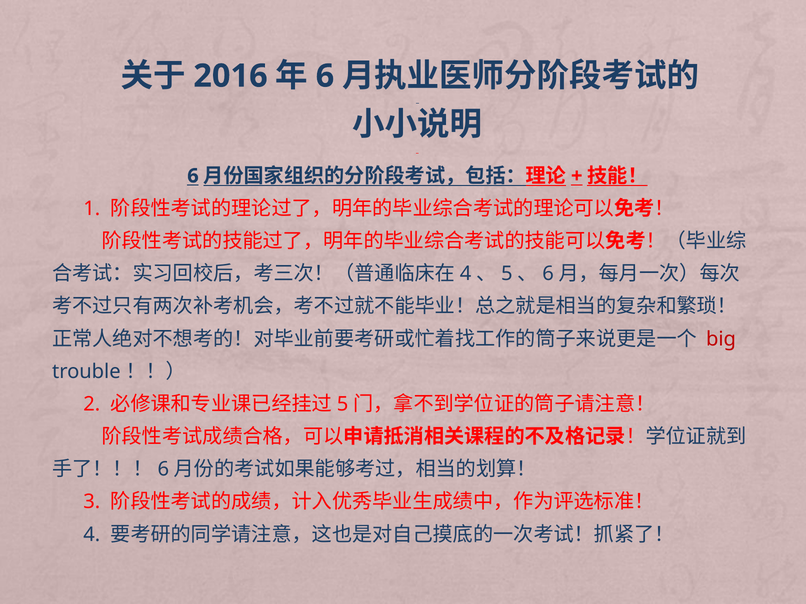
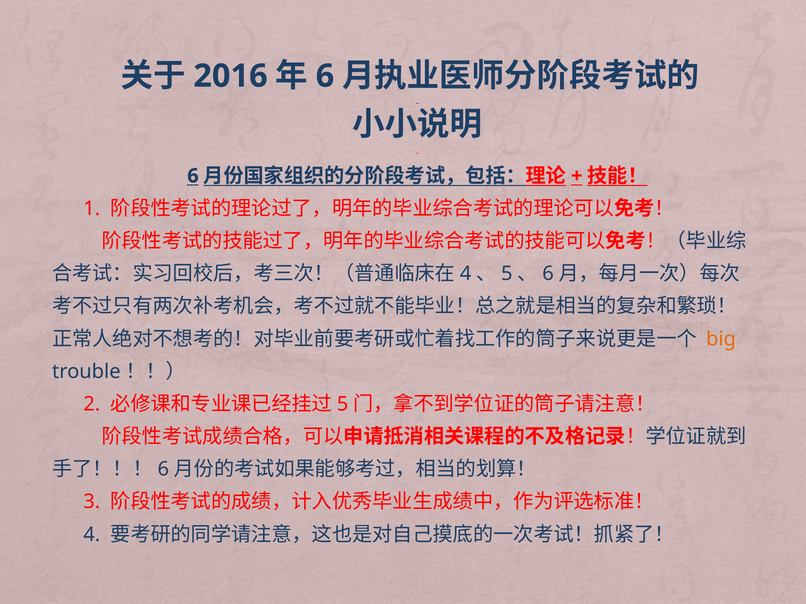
big colour: red -> orange (721, 339)
